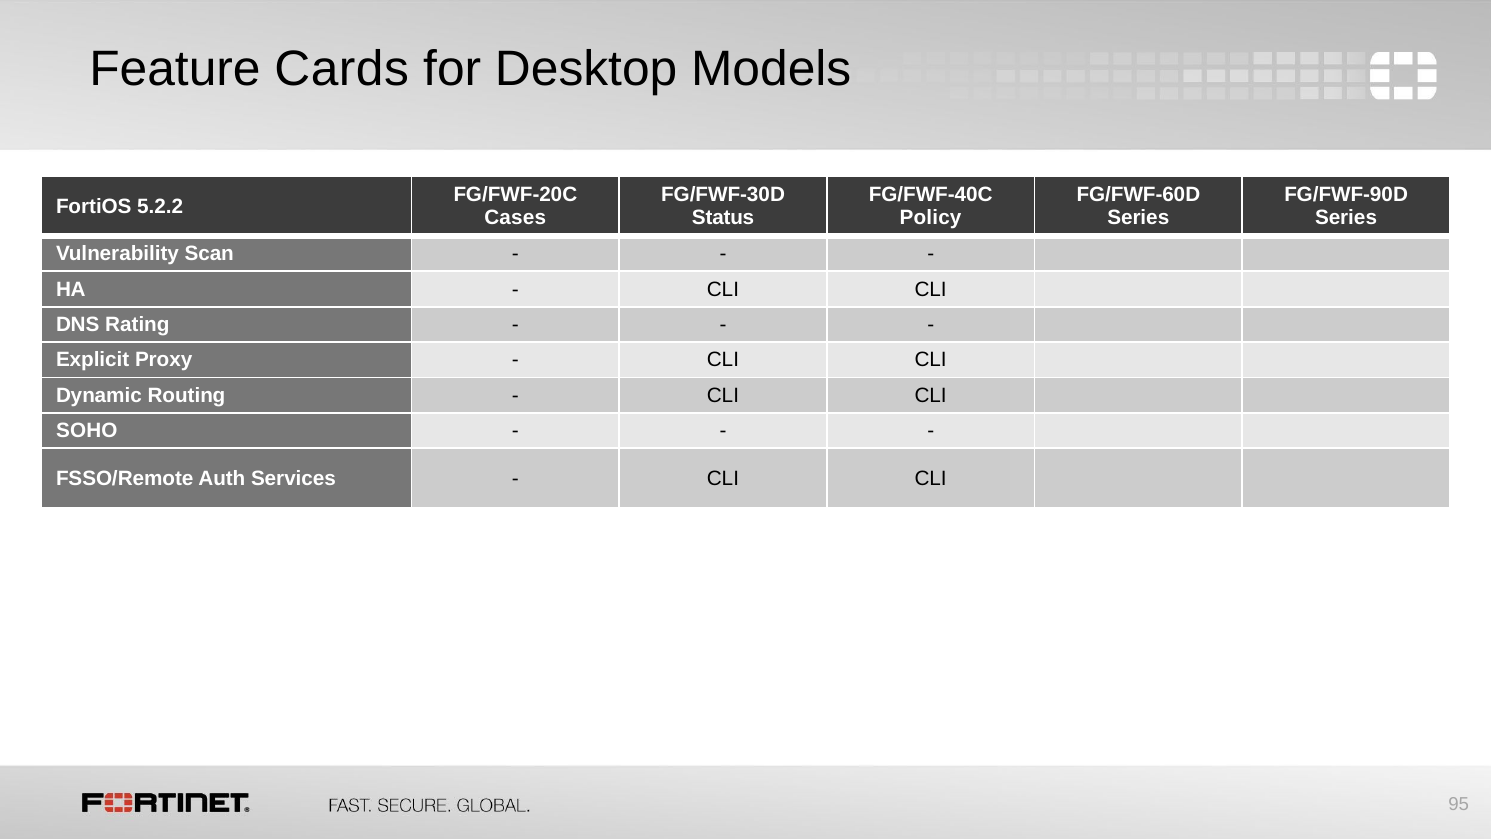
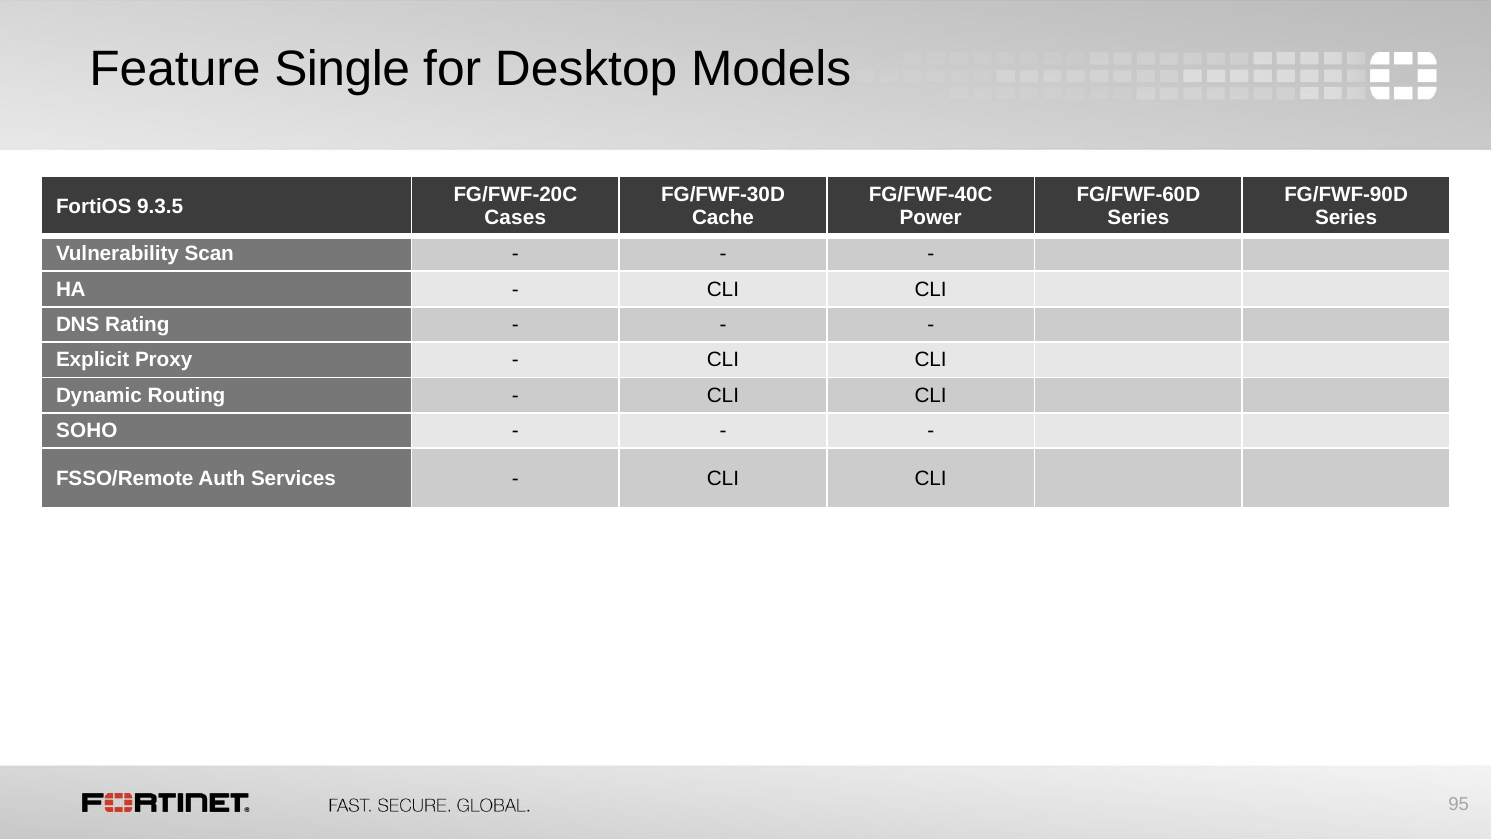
Cards: Cards -> Single (342, 69)
5.2.2: 5.2.2 -> 9.3.5 (160, 206)
Status: Status -> Cache (723, 218)
Policy: Policy -> Power (931, 218)
